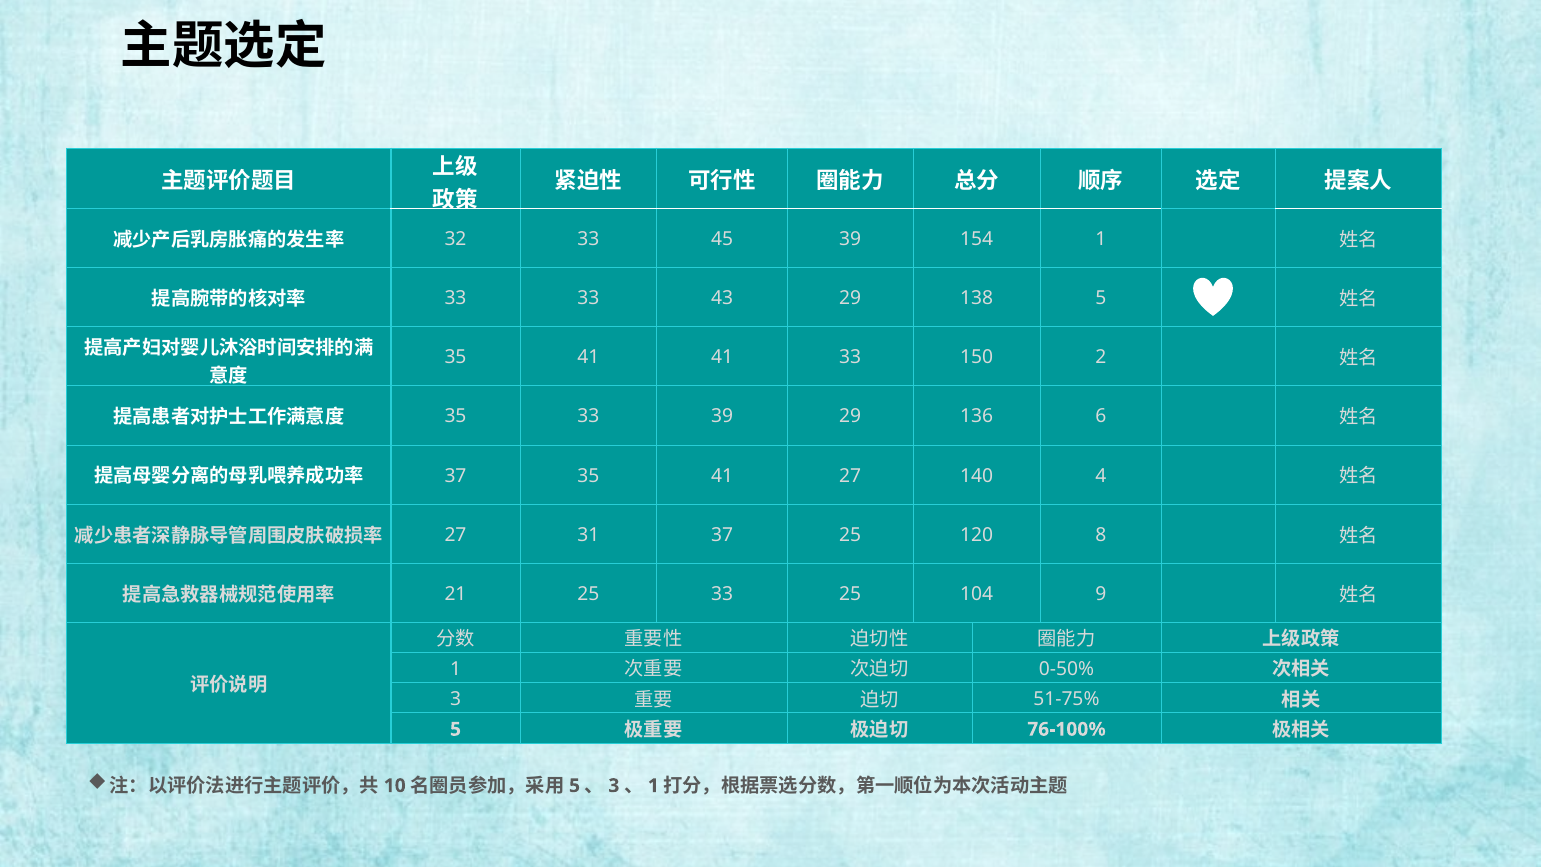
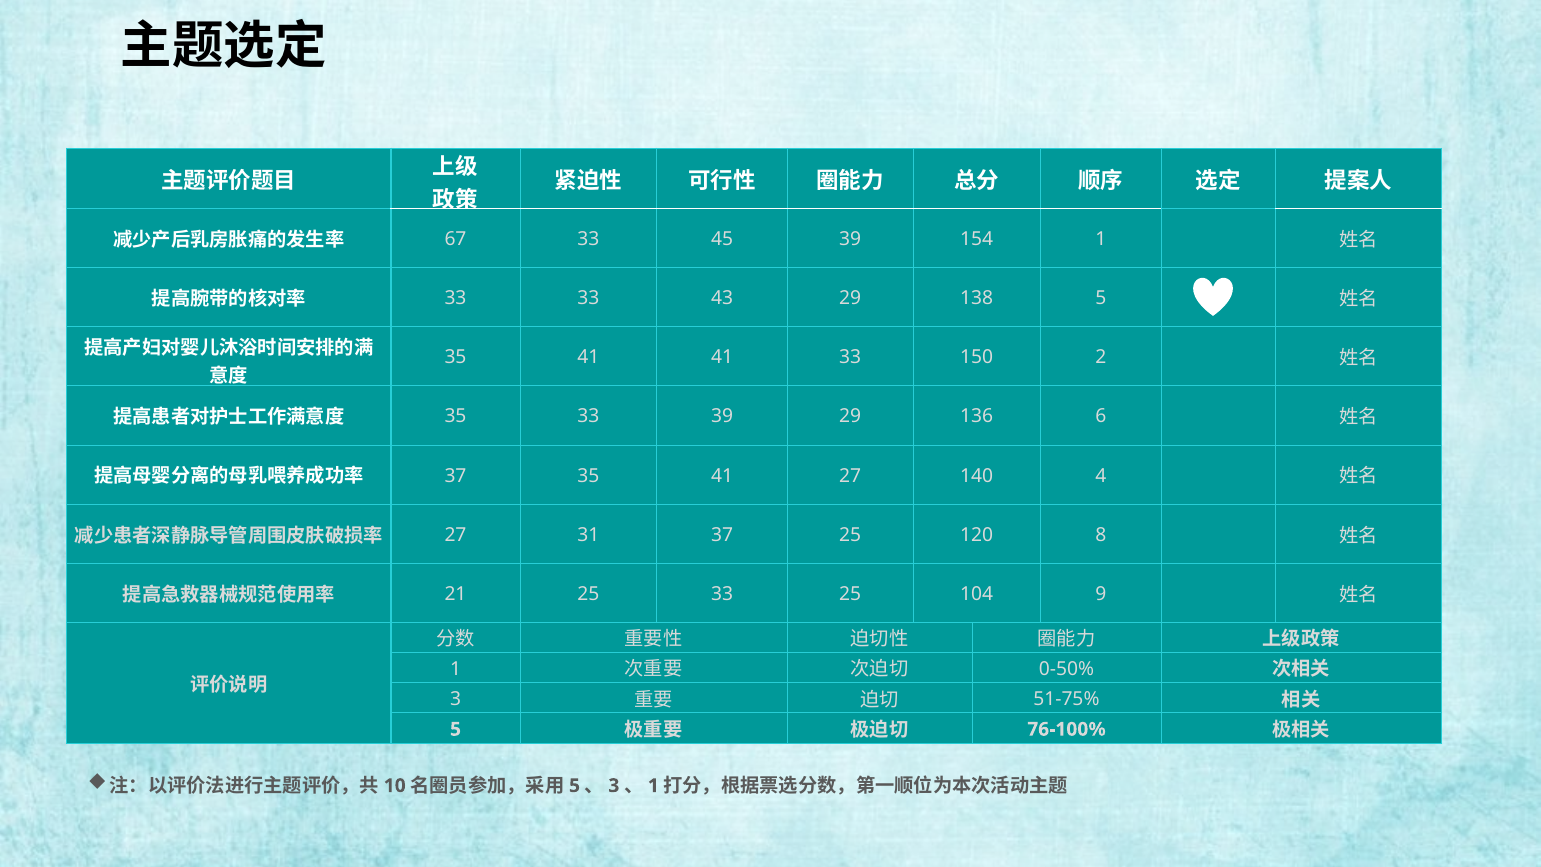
32: 32 -> 67 (456, 239)
